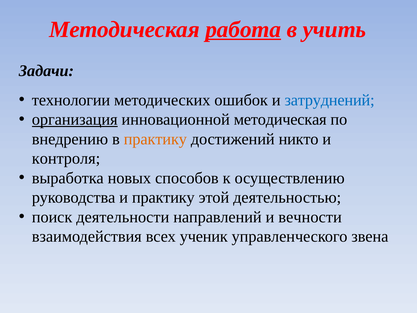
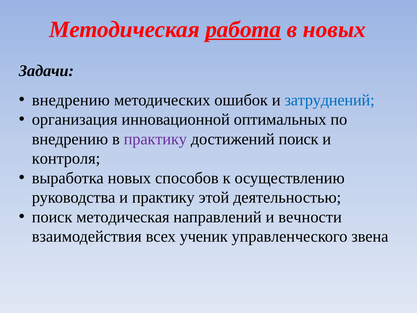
в учить: учить -> новых (334, 29)
технологии: технологии -> внедрению (71, 100)
организация underline: present -> none (75, 119)
инновационной методическая: методическая -> оптимальных (280, 119)
практику colour: orange -> purple (155, 139)
достижений никто: никто -> поиск (299, 139)
поиск деятельности: деятельности -> методическая (123, 217)
